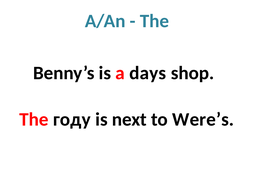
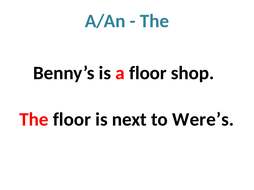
a days: days -> floor (148, 73)
The году: году -> floor (72, 120)
